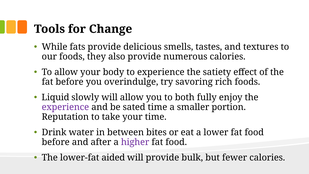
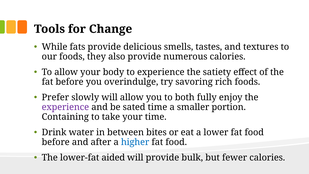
Liquid: Liquid -> Prefer (55, 97)
Reputation: Reputation -> Containing (65, 117)
higher colour: purple -> blue (135, 142)
